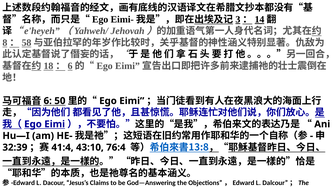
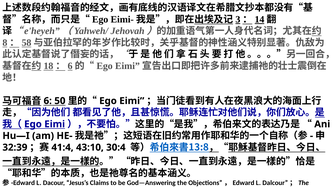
76:4: 76:4 -> 30:4 (116, 148)
